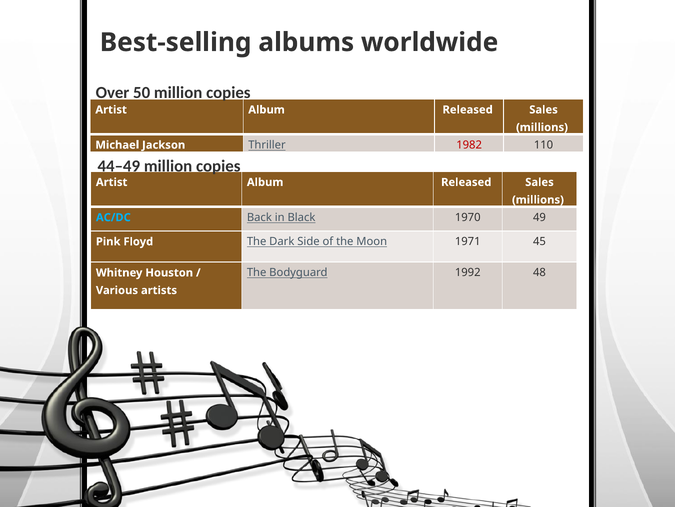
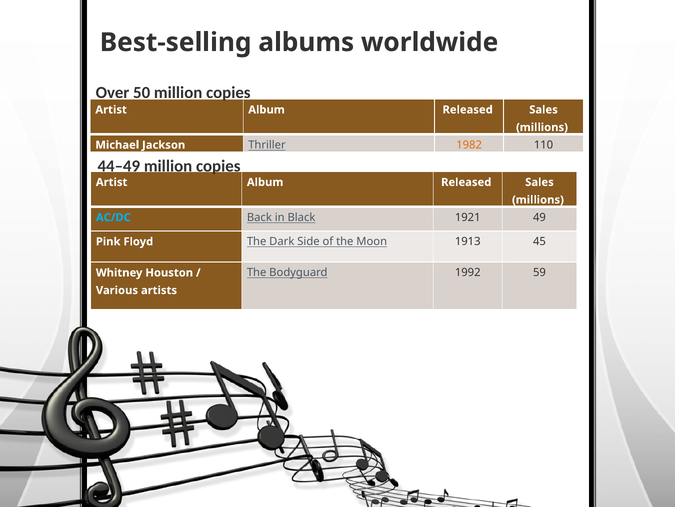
1982 colour: red -> orange (469, 145)
1970: 1970 -> 1921 (468, 217)
1971: 1971 -> 1913 (468, 241)
48: 48 -> 59 (539, 272)
